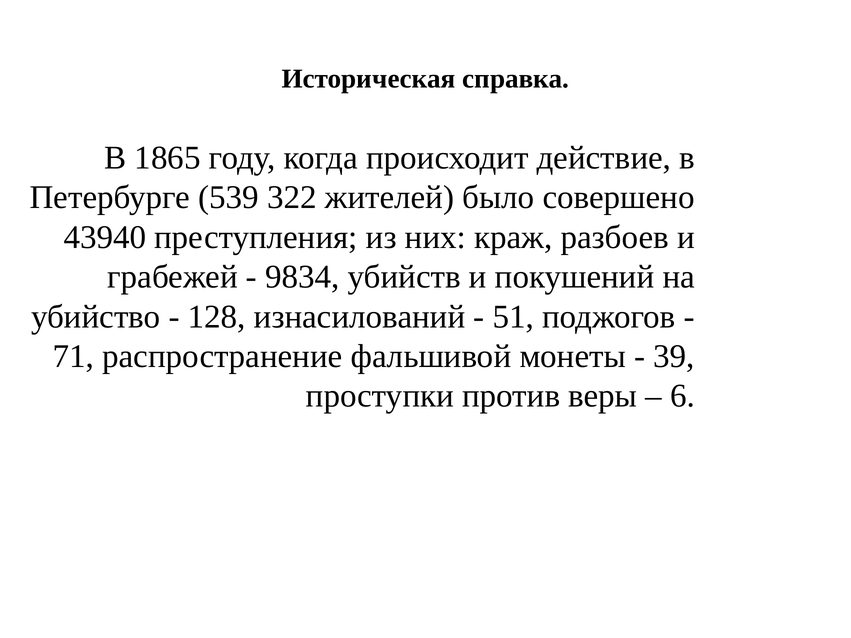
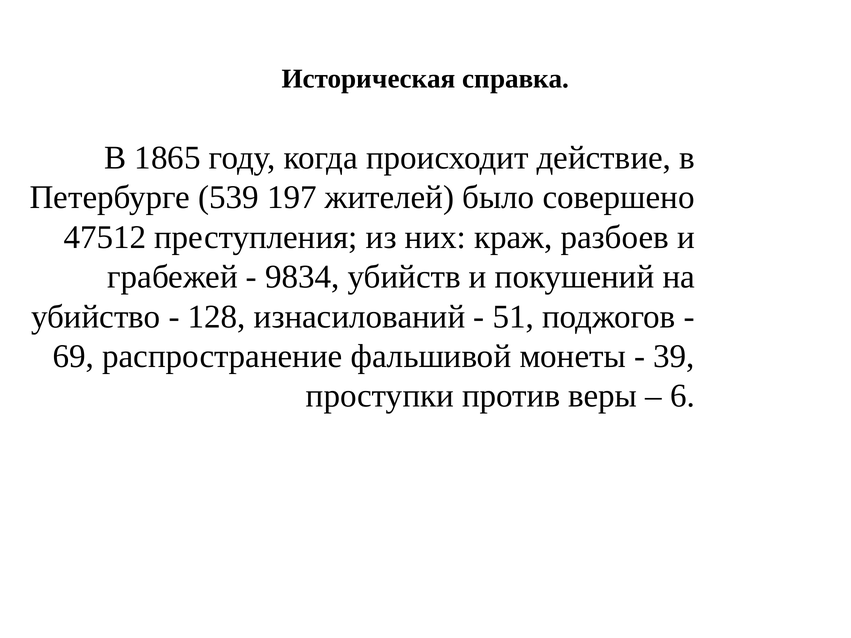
322: 322 -> 197 (292, 198)
43940: 43940 -> 47512 (105, 237)
71: 71 -> 69 (73, 356)
